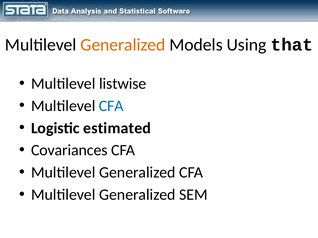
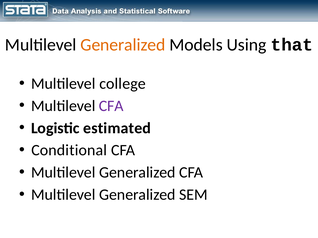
listwise: listwise -> college (123, 84)
CFA colour: blue -> purple (111, 106)
Covariances: Covariances -> Conditional (69, 151)
